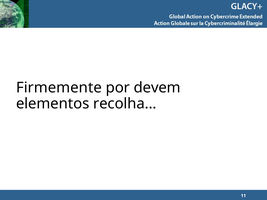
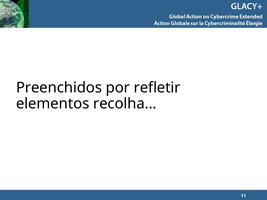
Firmemente: Firmemente -> Preenchidos (59, 88)
devem: devem -> refletir (157, 88)
